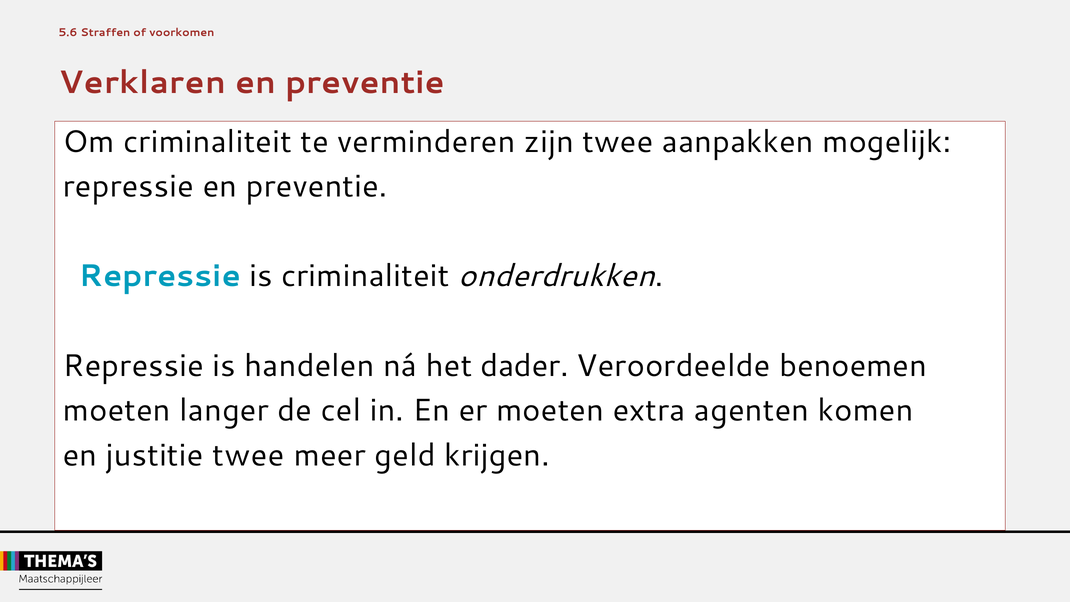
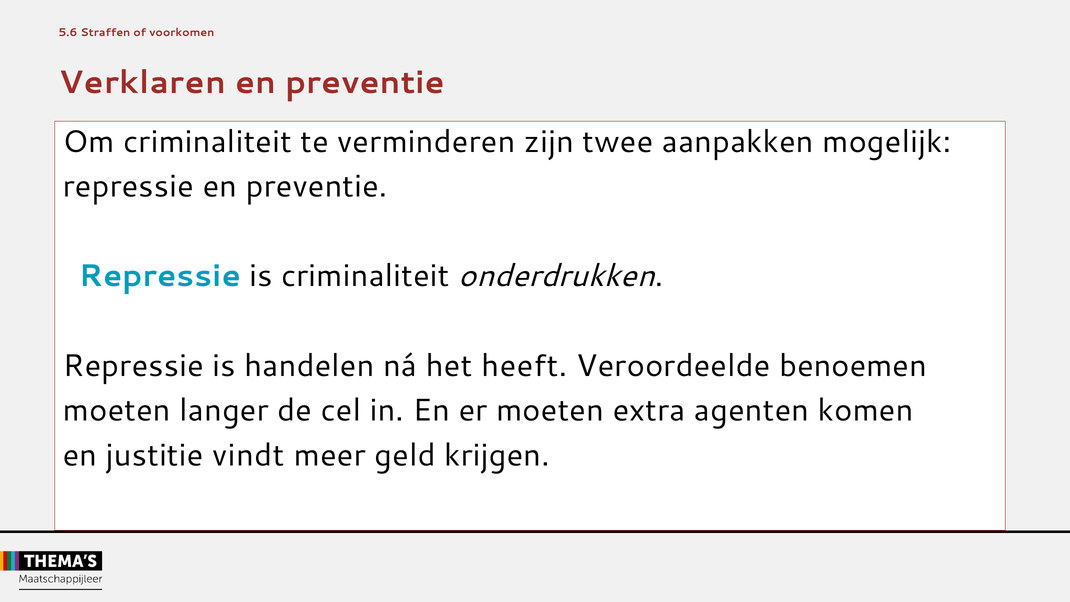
dader: dader -> heeft (524, 366)
justitie twee: twee -> vindt (248, 455)
